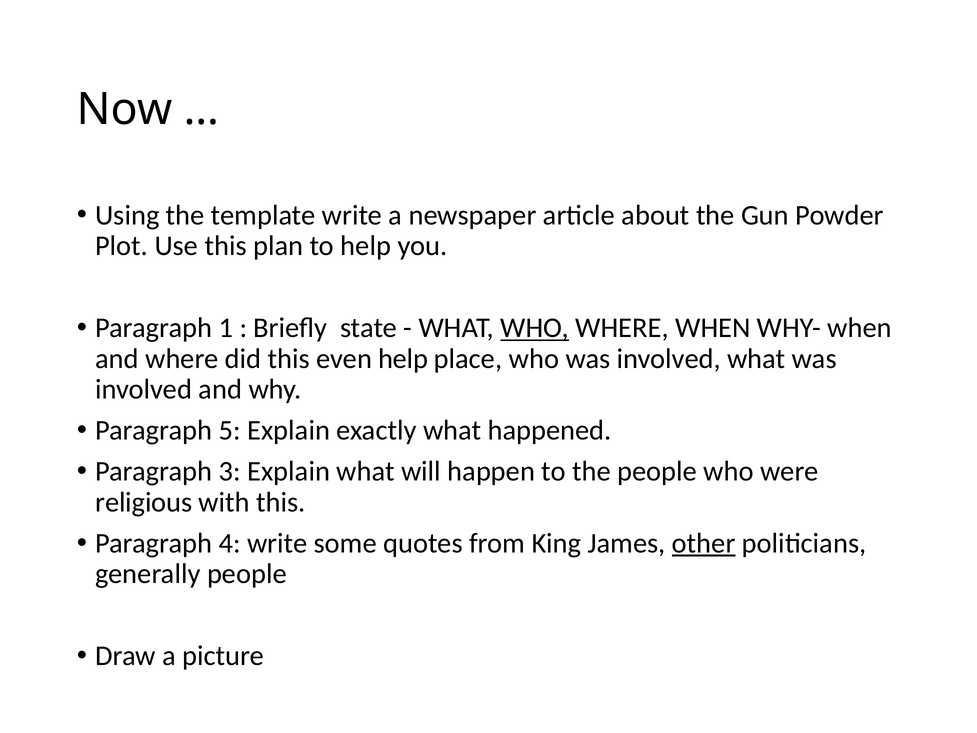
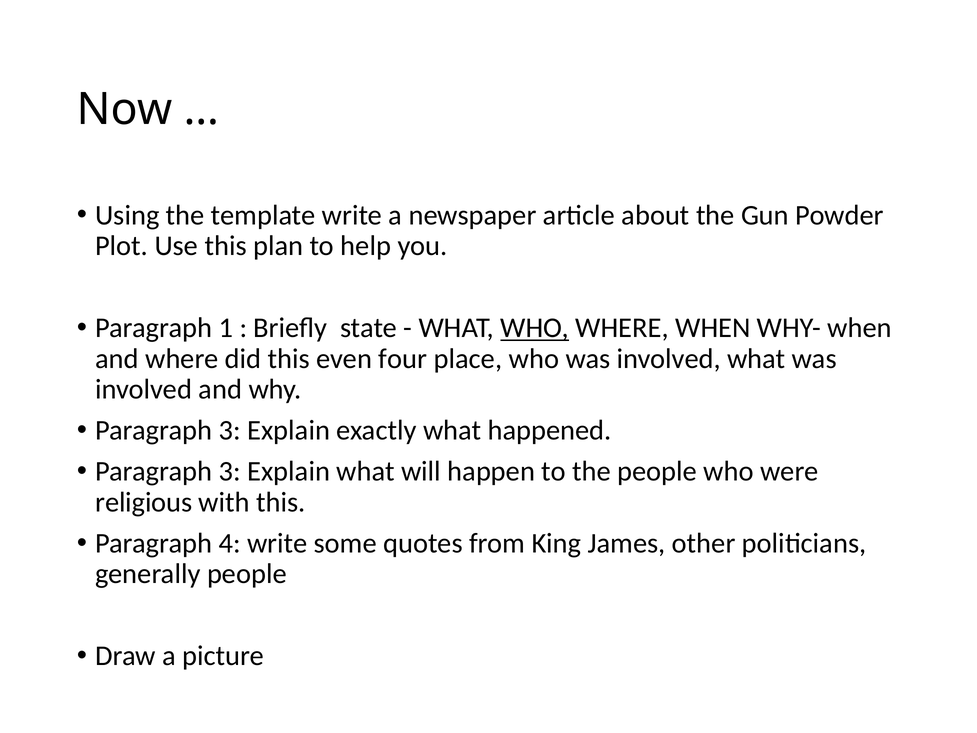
even help: help -> four (403, 359)
5: 5 -> 3 (230, 430)
other underline: present -> none (704, 543)
